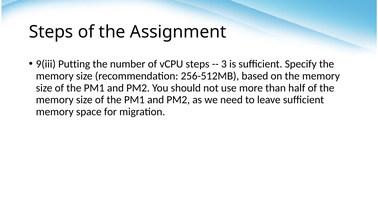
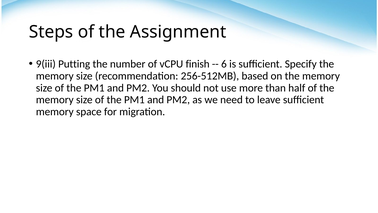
vCPU steps: steps -> finish (198, 64)
3: 3 -> 6 (224, 64)
